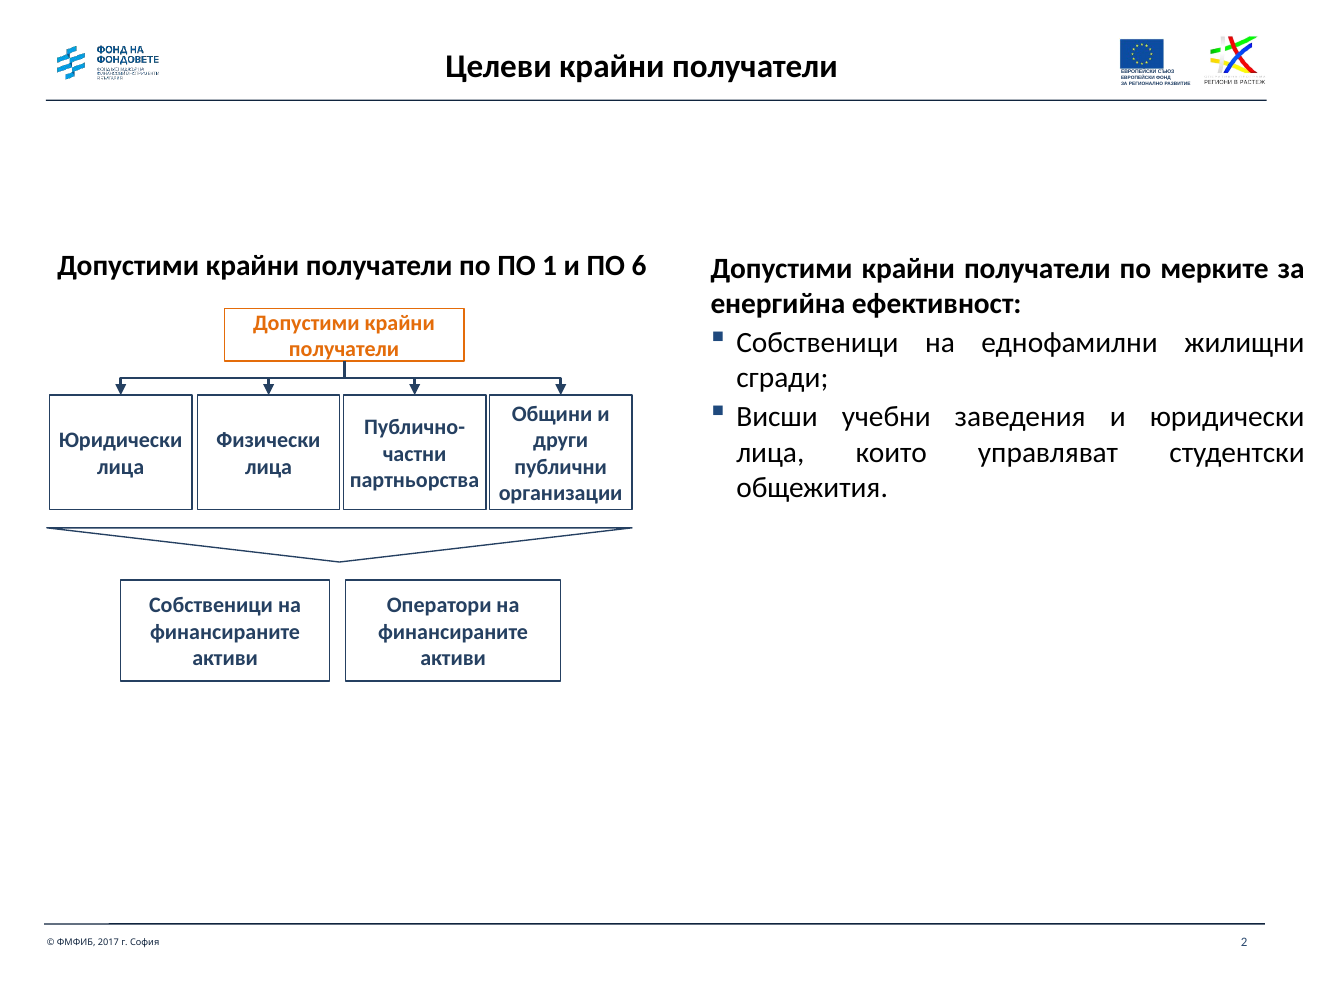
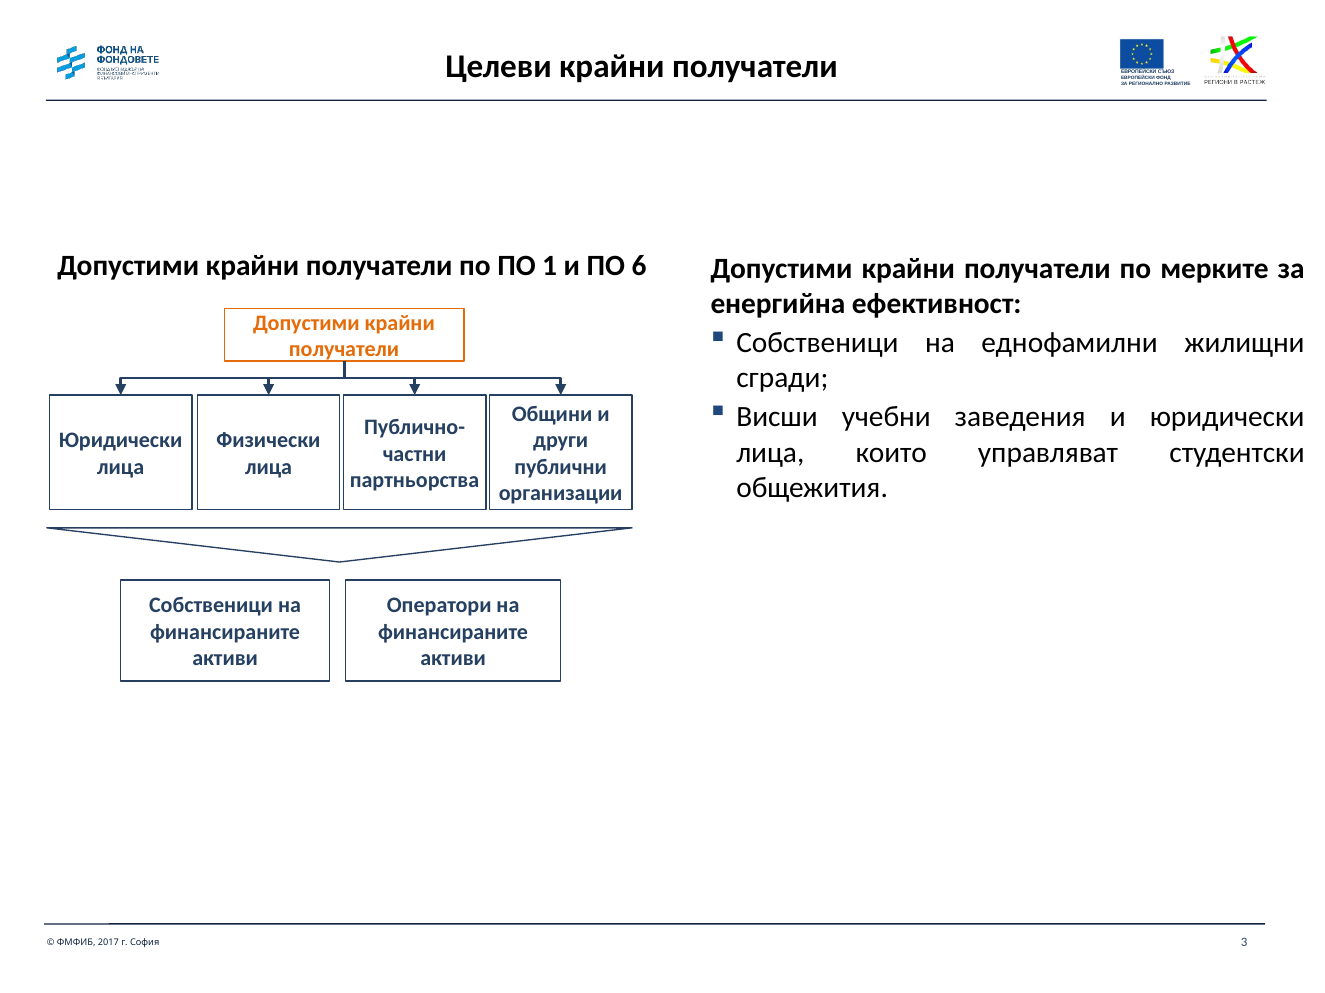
2: 2 -> 3 (1244, 943)
